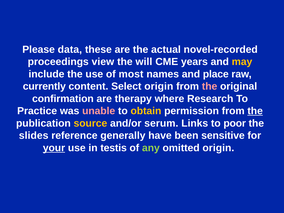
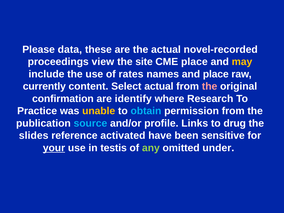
will: will -> site (144, 62)
CME years: years -> place (194, 62)
most: most -> rates (131, 74)
Select origin: origin -> actual (159, 86)
therapy: therapy -> identify (133, 99)
unable colour: pink -> yellow (99, 111)
obtain colour: yellow -> light blue (146, 111)
the underline: present -> none (255, 111)
source colour: yellow -> light blue (90, 123)
serum: serum -> profile (161, 123)
poor: poor -> drug (235, 123)
generally: generally -> activated (123, 136)
omitted origin: origin -> under (218, 148)
